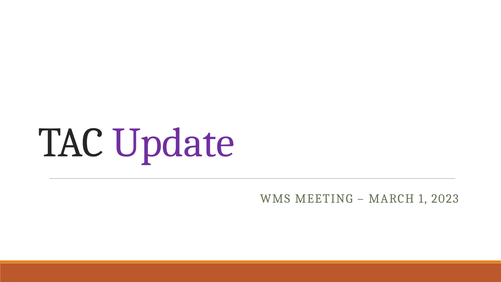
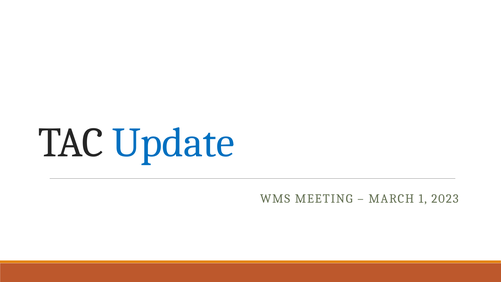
Update colour: purple -> blue (173, 143)
